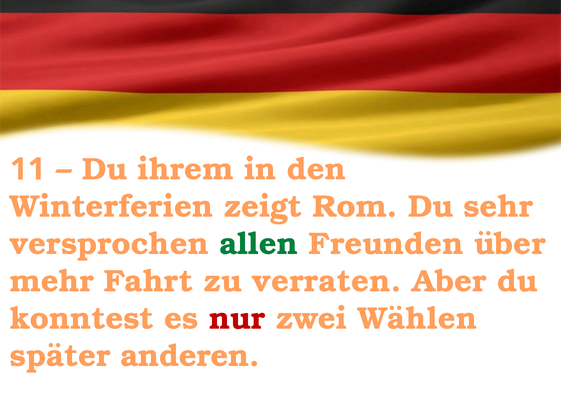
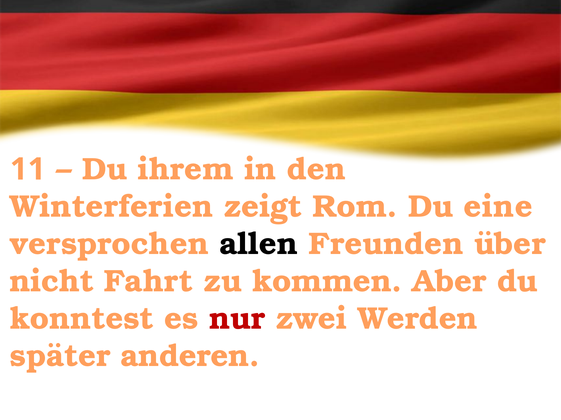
sehr: sehr -> eine (498, 207)
allen colour: green -> black (259, 244)
mehr: mehr -> nicht (52, 282)
verraten: verraten -> kommen (327, 282)
Wählen: Wählen -> Werden (418, 319)
